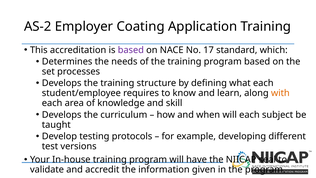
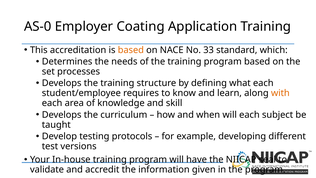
AS-2: AS-2 -> AS-0 (38, 27)
based colour: purple -> orange (131, 50)
17: 17 -> 33 (209, 50)
